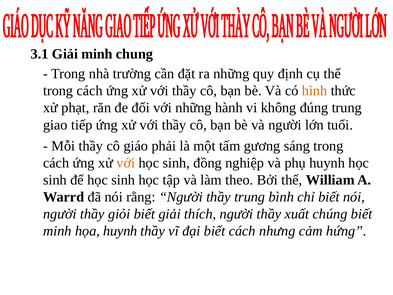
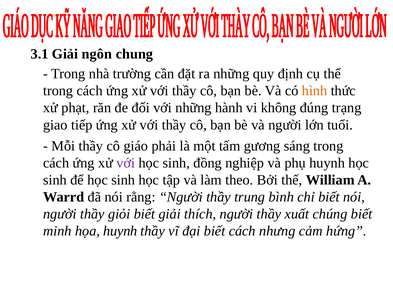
Giải minh: minh -> ngôn (97, 54)
đúng trung: trung -> trạng (347, 108)
với colour: orange -> purple (126, 163)
